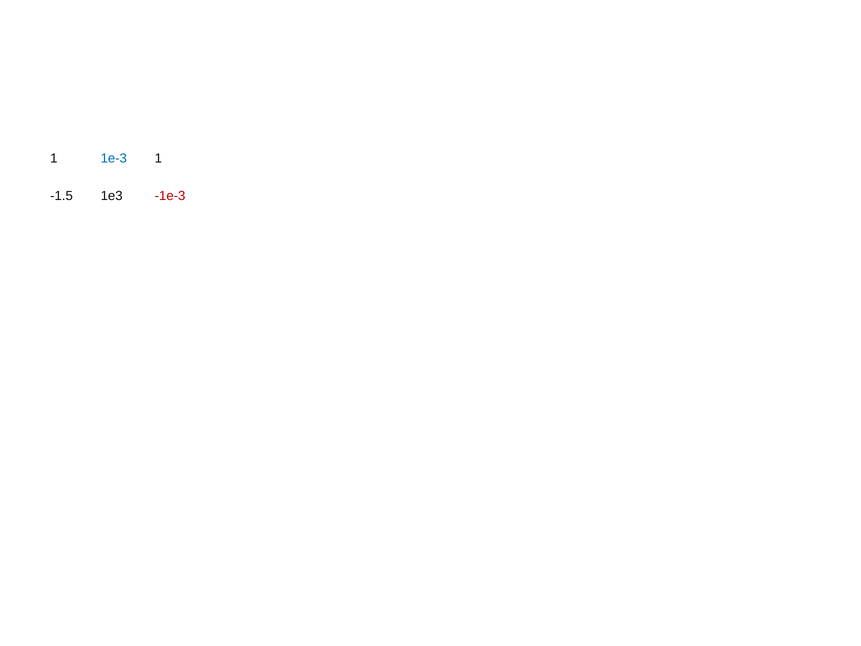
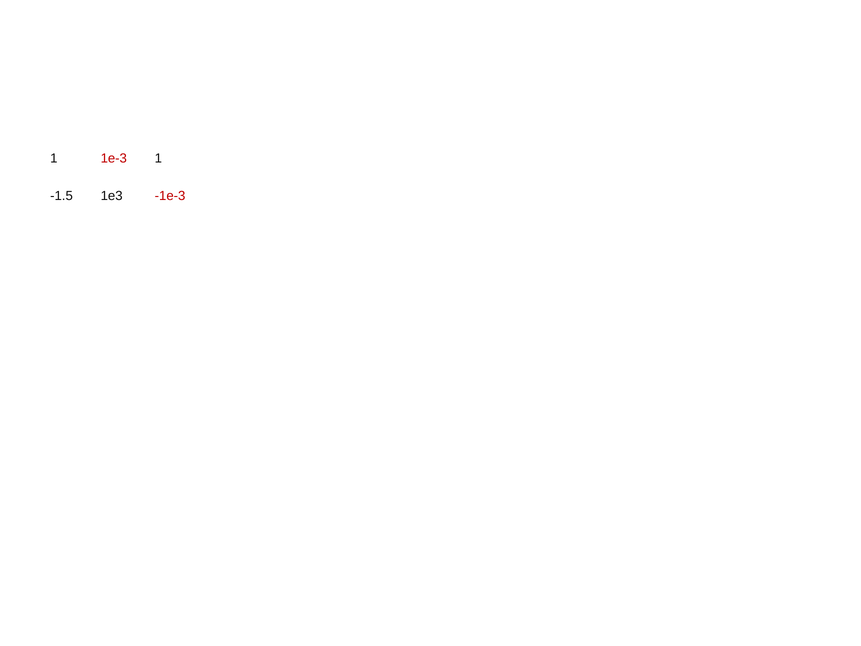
1e-3 colour: blue -> red (114, 158)
